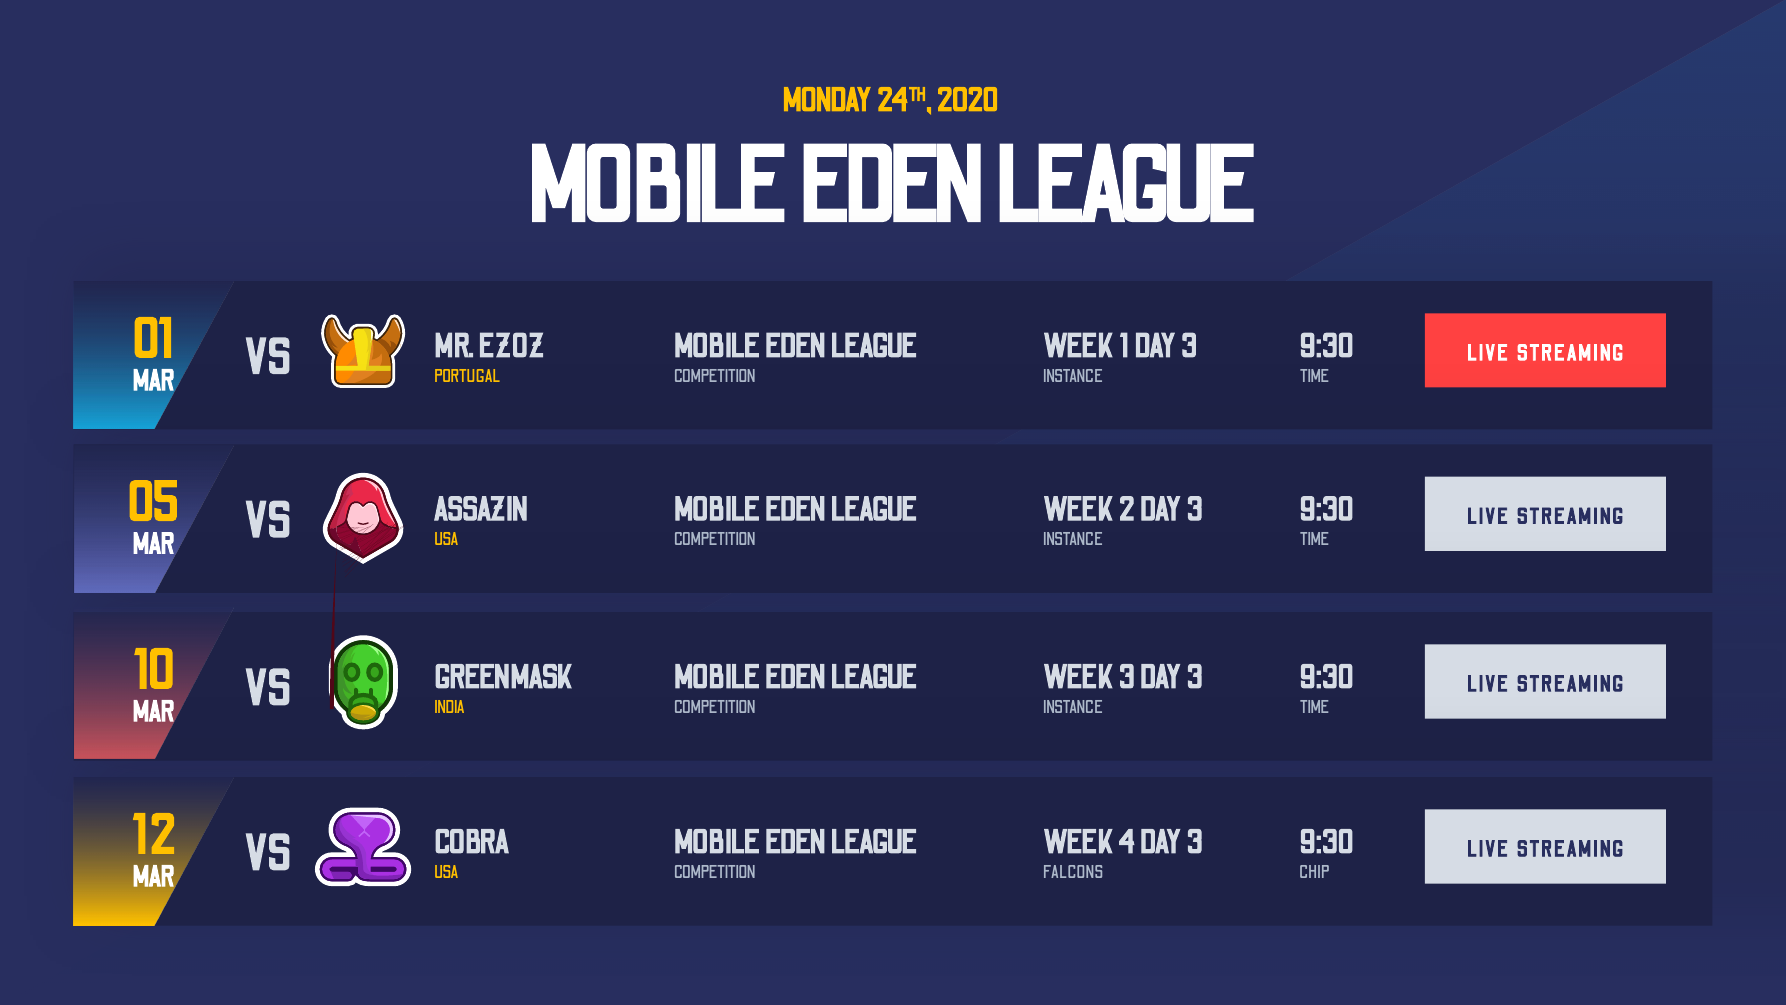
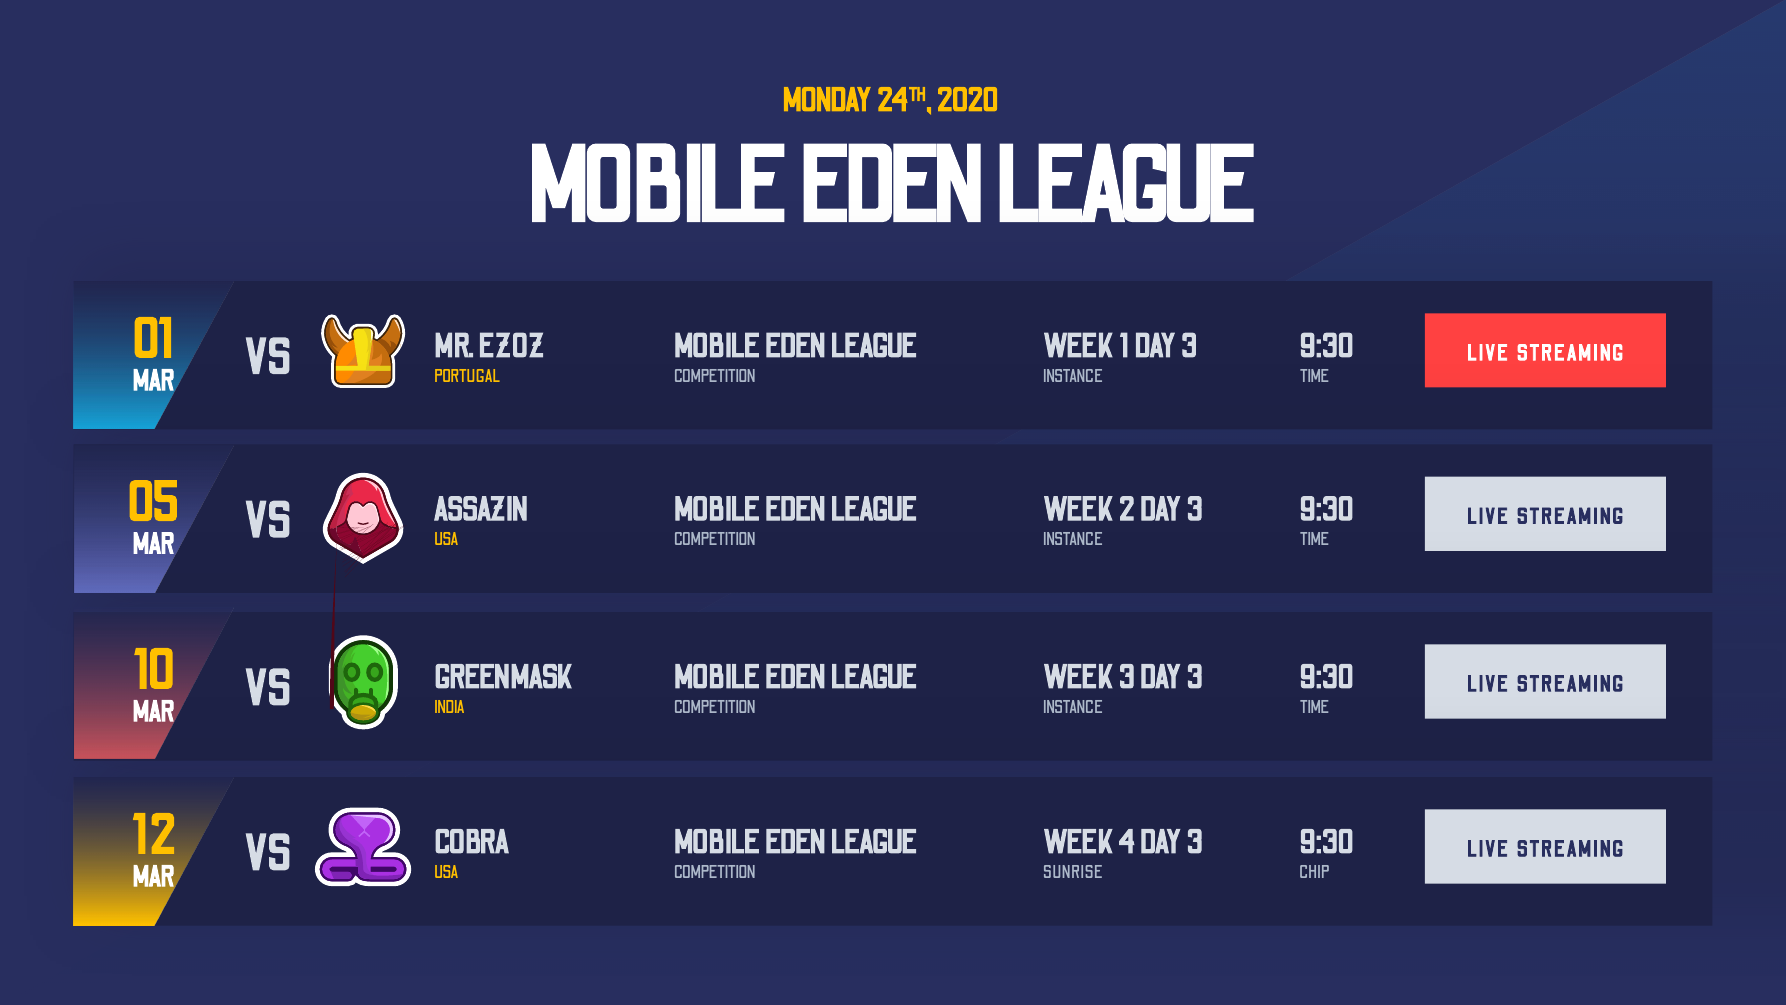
FALCONS: FALCONS -> SUNRISE (1073, 872)
